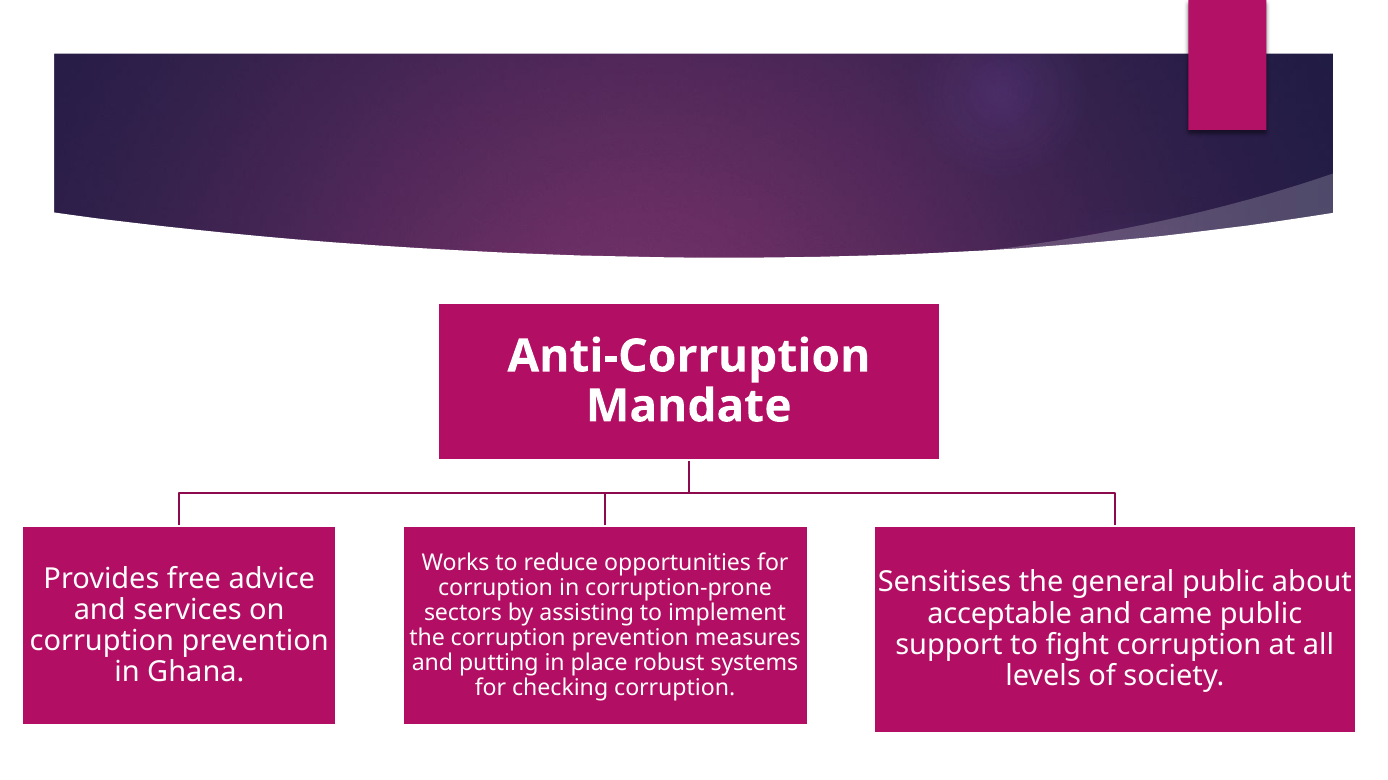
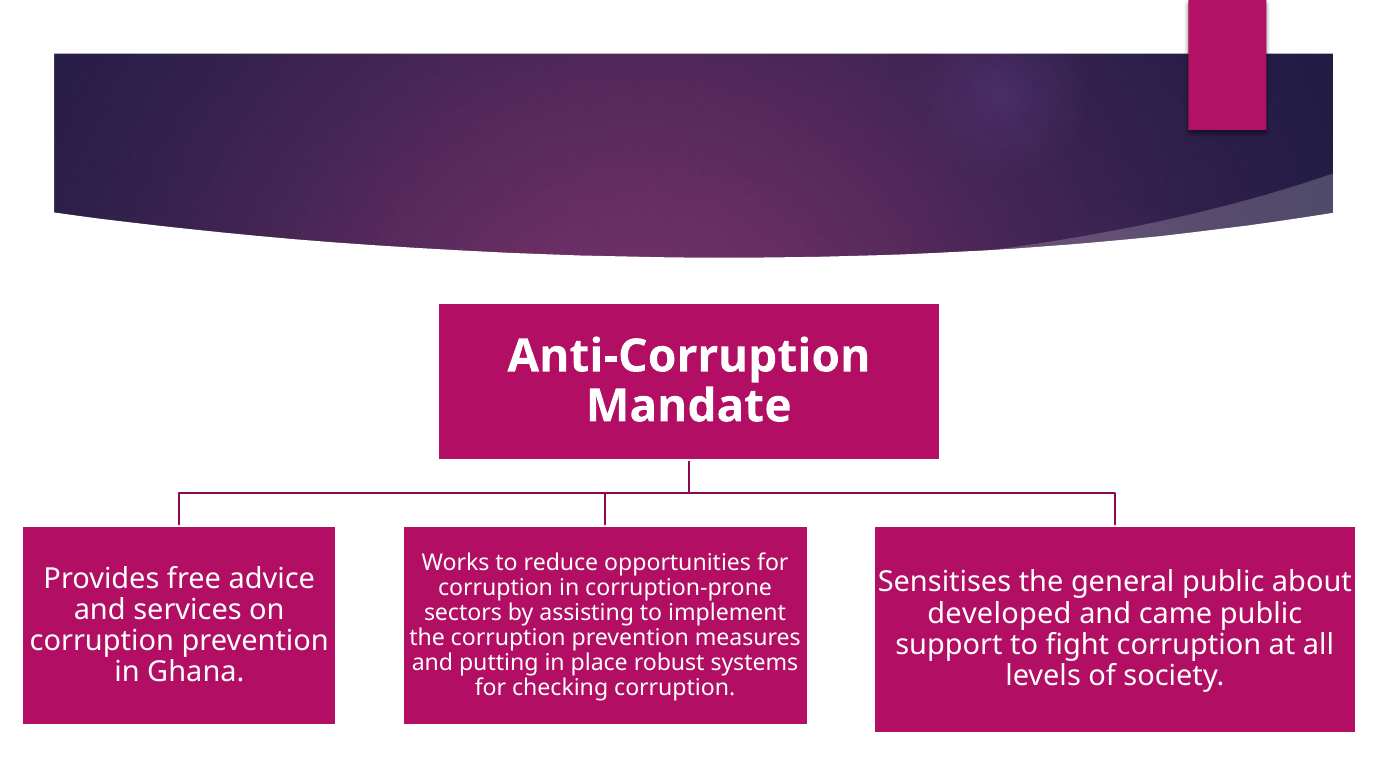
acceptable: acceptable -> developed (999, 614)
